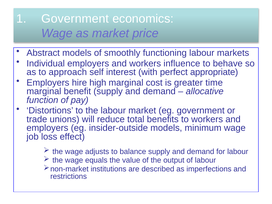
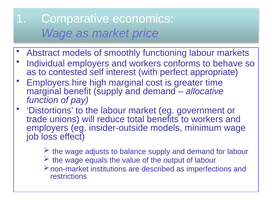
Government: Government -> Comparative (75, 19)
influence: influence -> conforms (182, 63)
approach: approach -> contested (68, 72)
